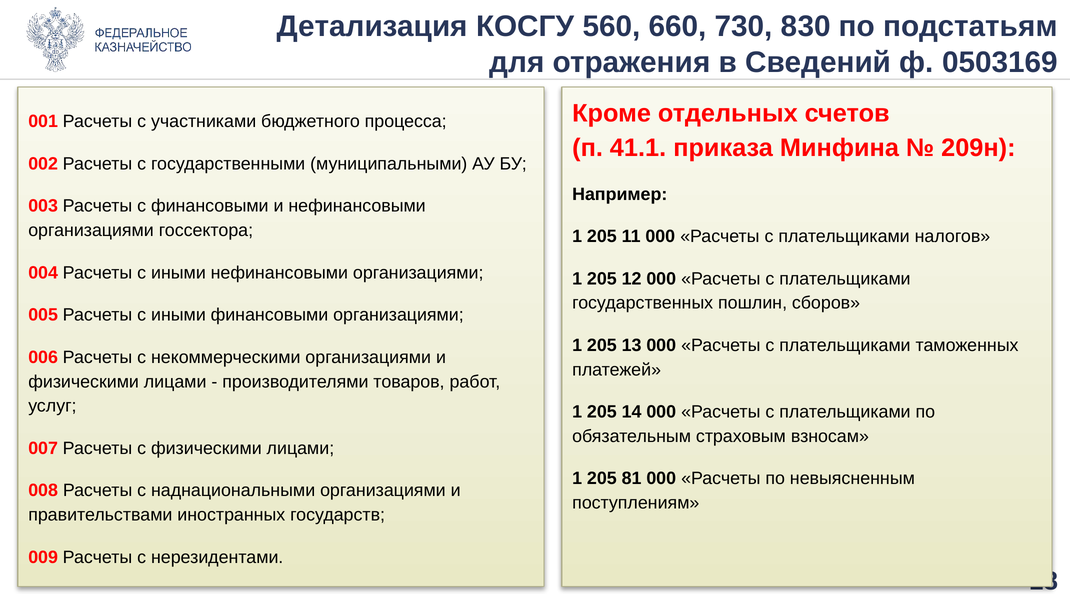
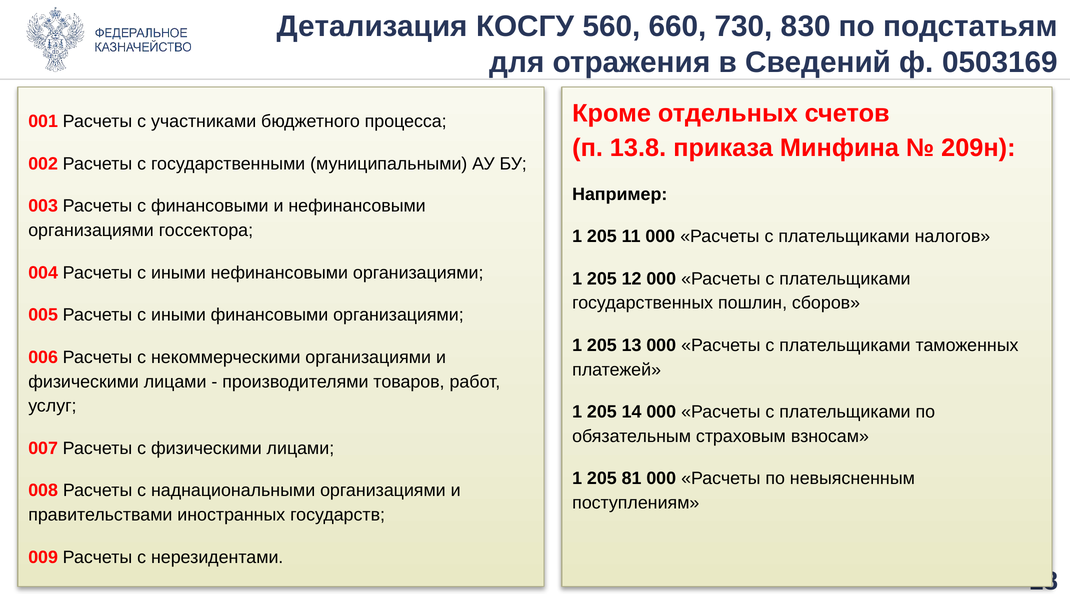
41.1: 41.1 -> 13.8 (638, 148)
